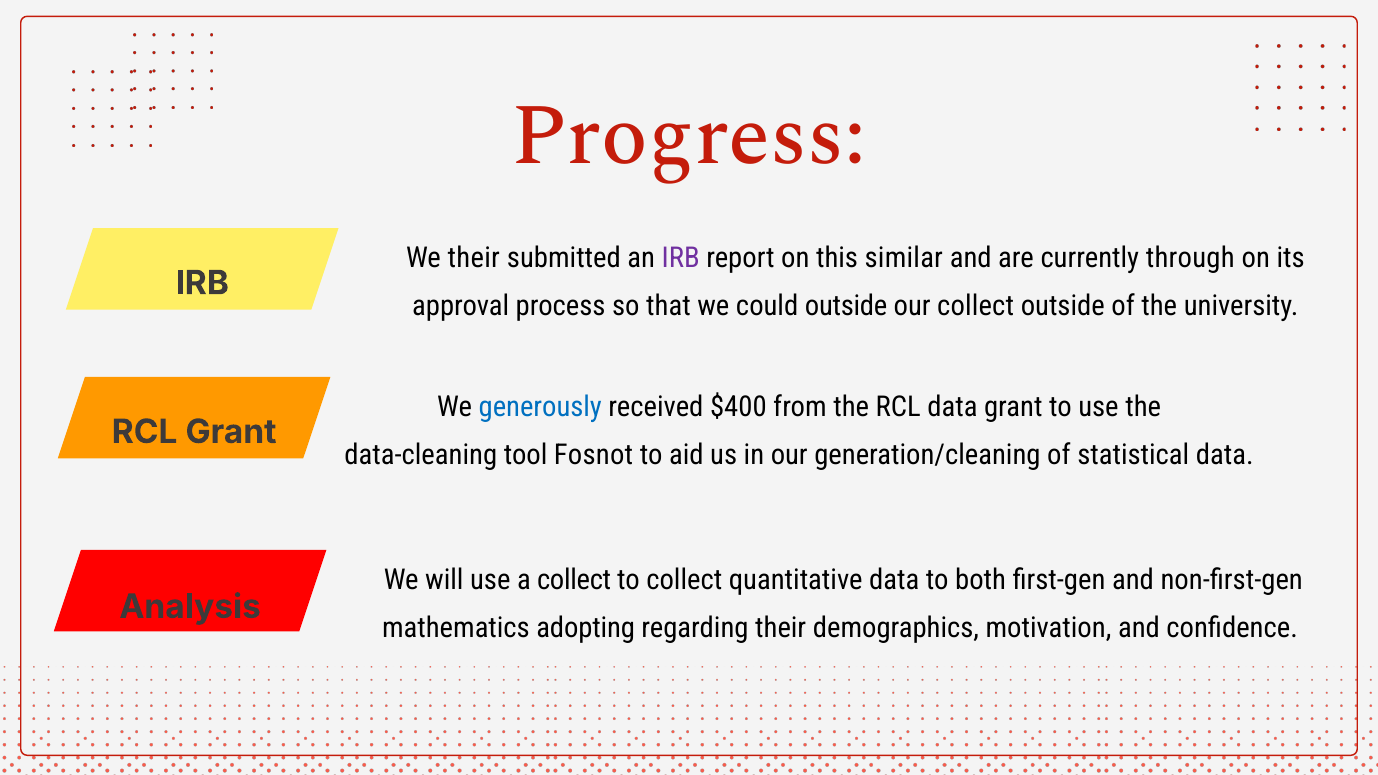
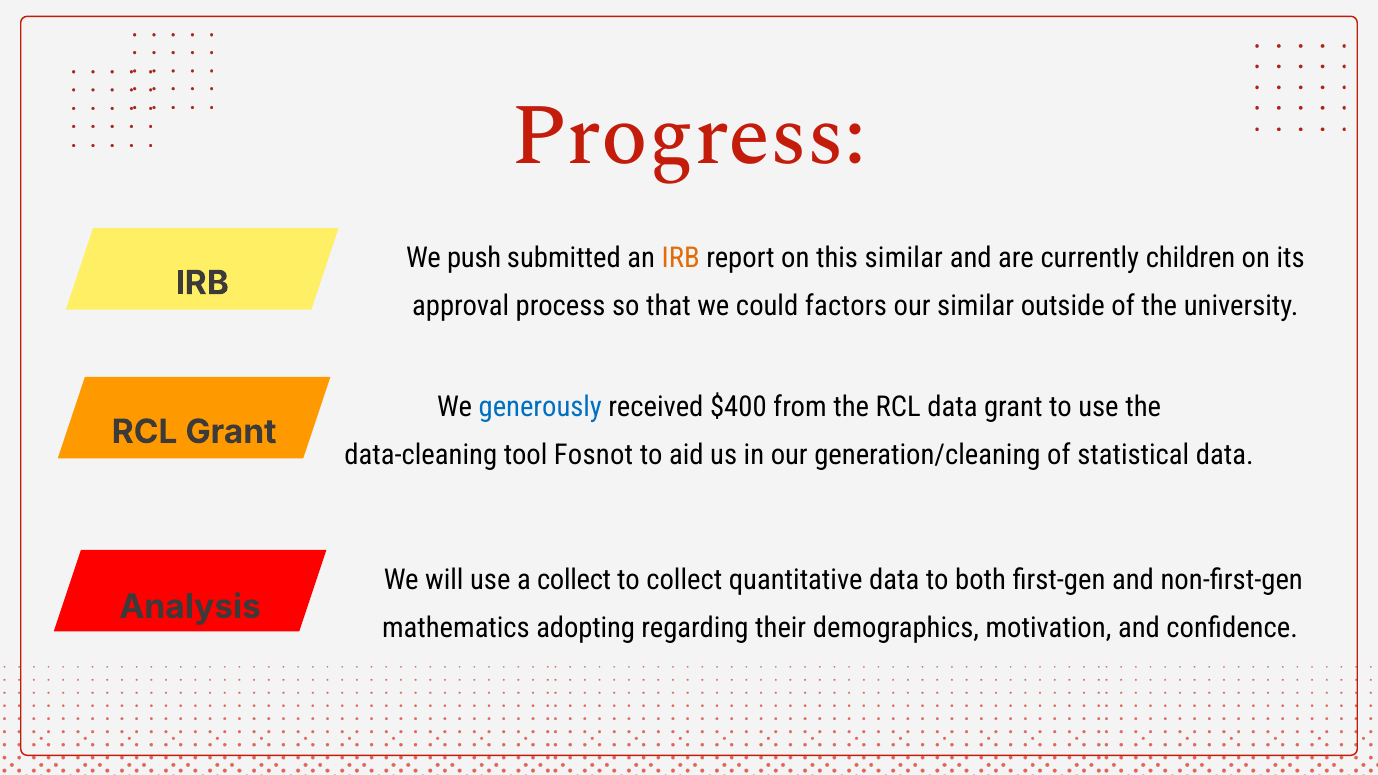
We their: their -> push (474, 258)
IRB colour: purple -> orange (681, 258)
through: through -> children (1190, 258)
could outside: outside -> factors (846, 306)
our collect: collect -> similar (976, 306)
